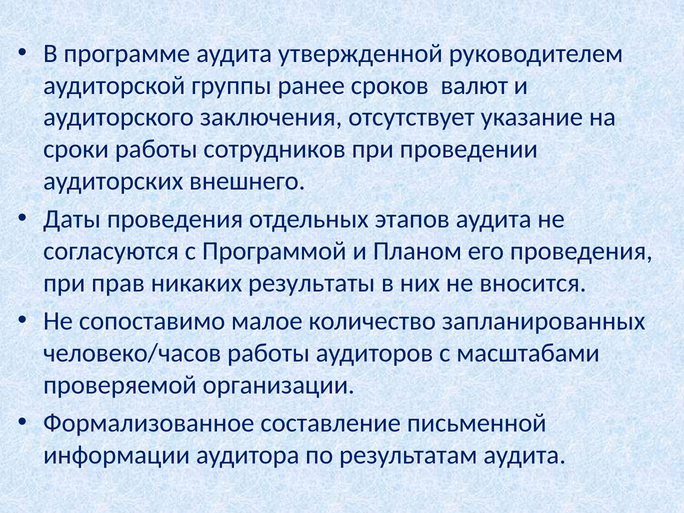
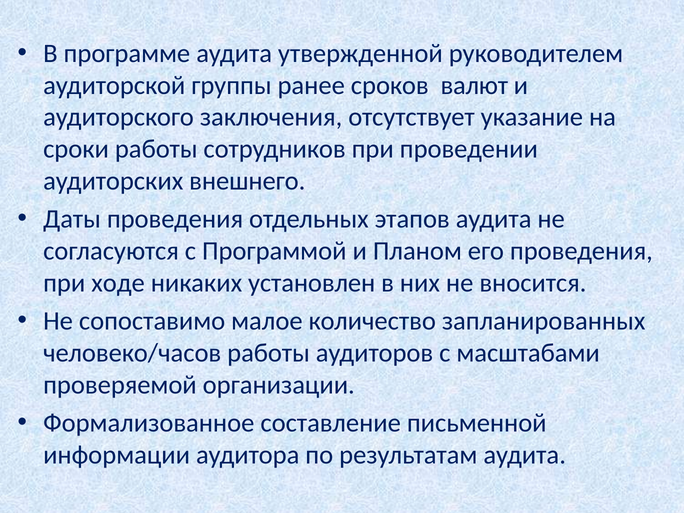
прав: прав -> ходе (118, 283)
результаты: результаты -> установлен (312, 283)
